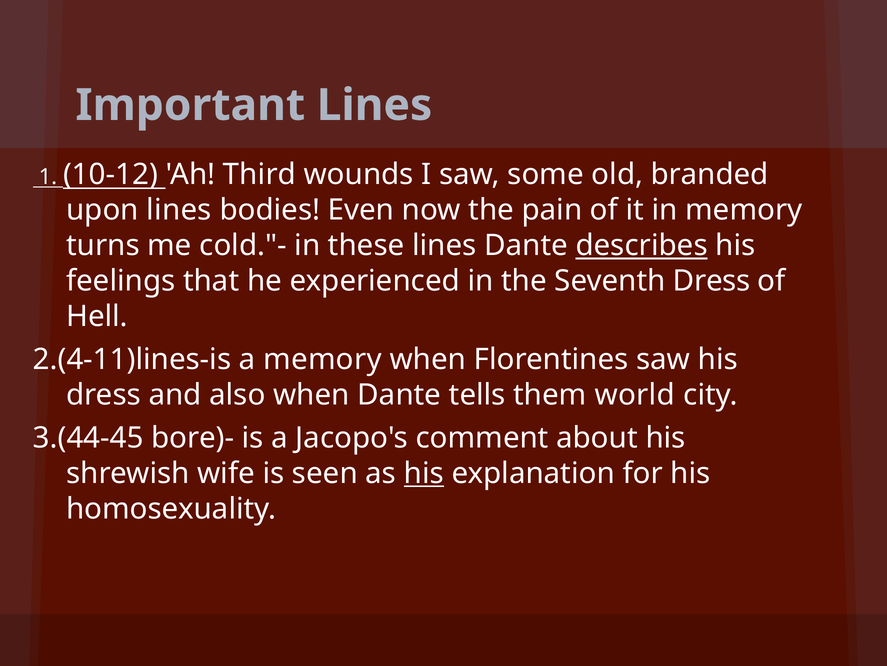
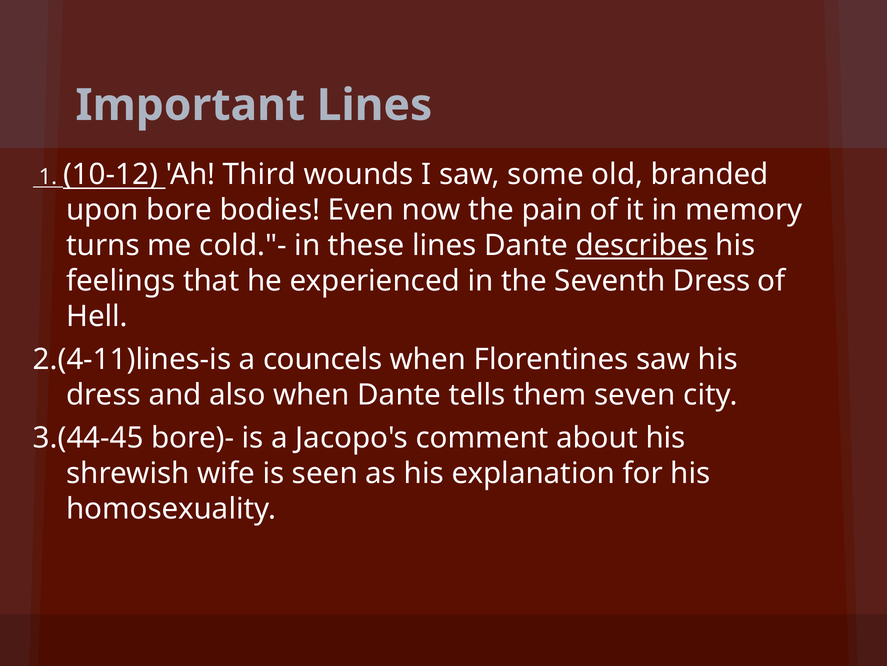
upon lines: lines -> bore (179, 210)
a memory: memory -> councels (323, 359)
world: world -> seven (635, 395)
his underline: present -> none (424, 473)
